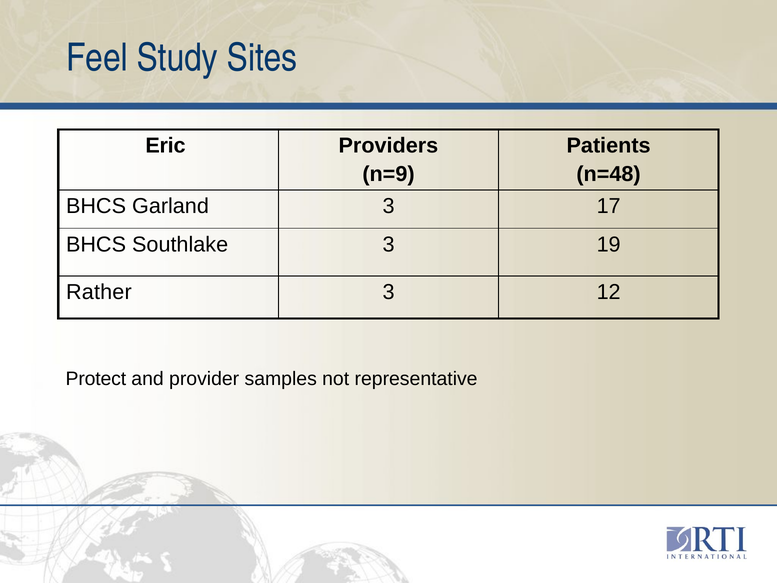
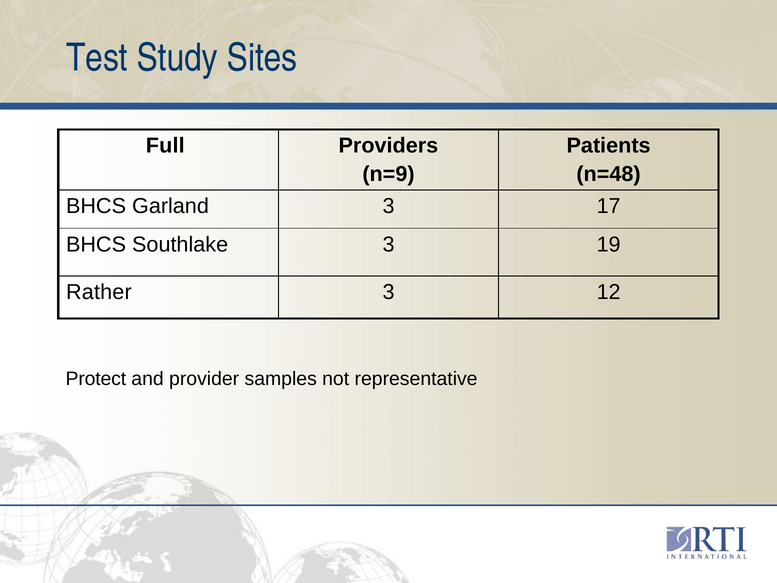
Feel: Feel -> Test (97, 58)
Eric: Eric -> Full (165, 146)
